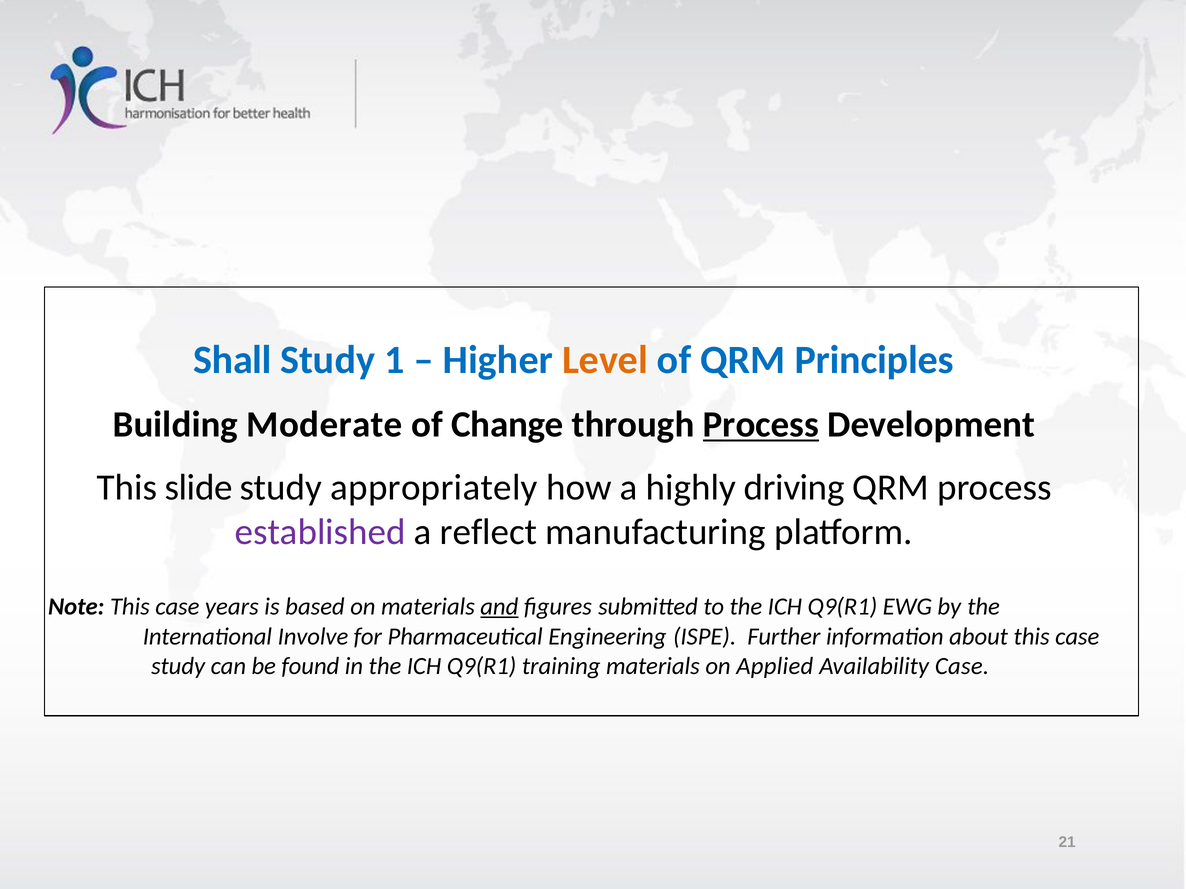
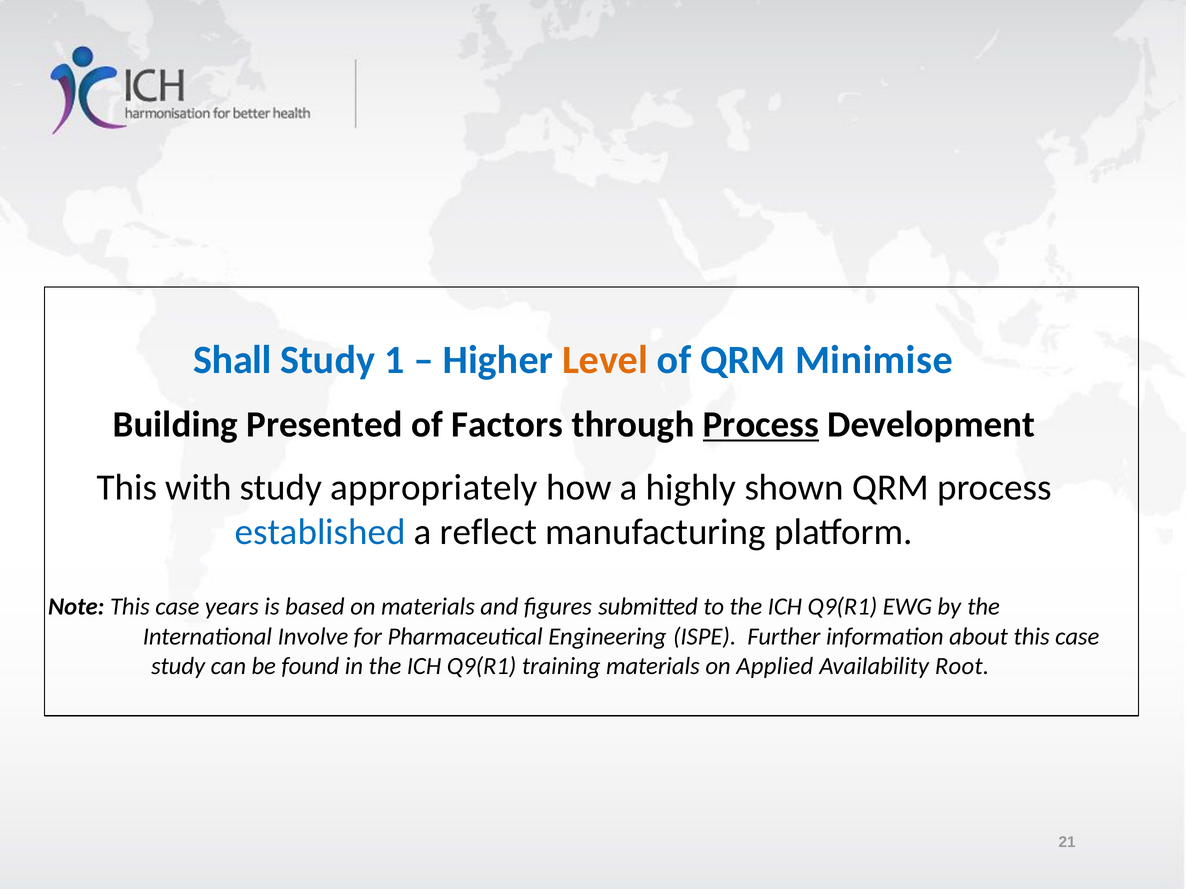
Principles: Principles -> Minimise (874, 360)
Moderate: Moderate -> Presented (325, 425)
Change: Change -> Factors (507, 425)
slide: slide -> with (199, 488)
driving: driving -> shown (794, 488)
established colour: purple -> blue (320, 532)
and underline: present -> none (499, 607)
Availability Case: Case -> Root (962, 666)
